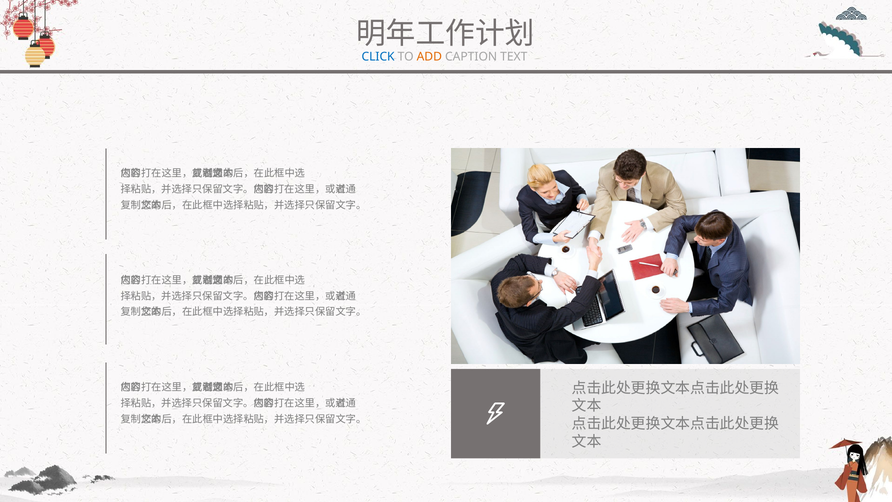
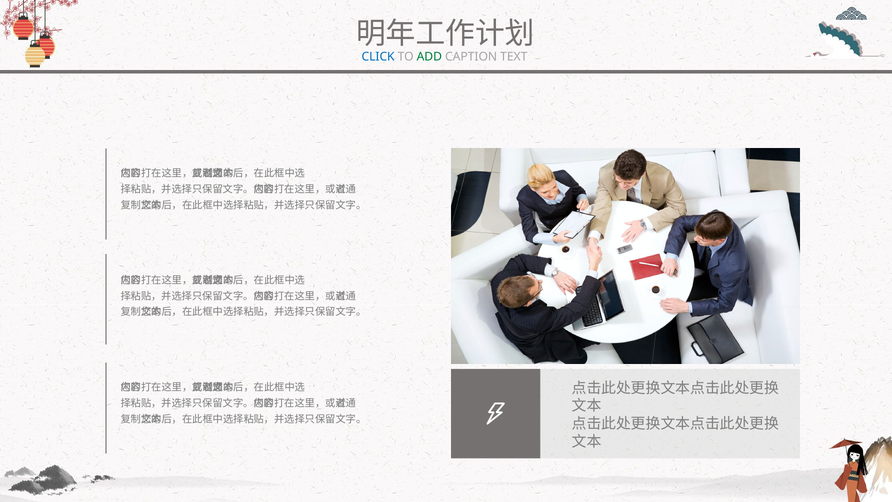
ADD colour: orange -> green (429, 57)
